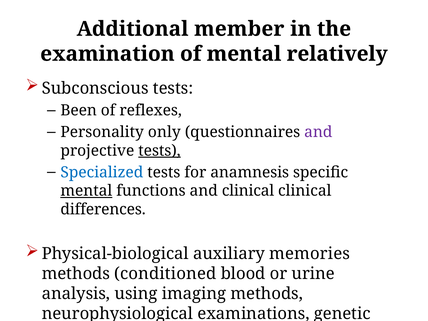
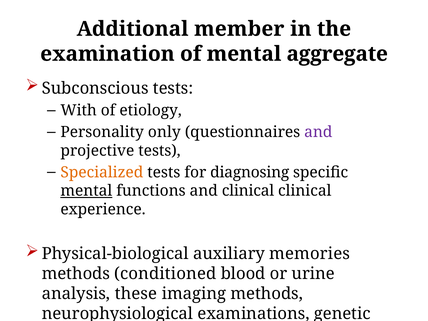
relatively: relatively -> aggregate (337, 54)
Been: Been -> With (79, 110)
reflexes: reflexes -> etiology (151, 110)
tests underline: present -> none (159, 151)
Specialized colour: blue -> orange (102, 172)
anamnesis: anamnesis -> diagnosing (250, 172)
differences: differences -> experience (103, 209)
using: using -> these (136, 294)
